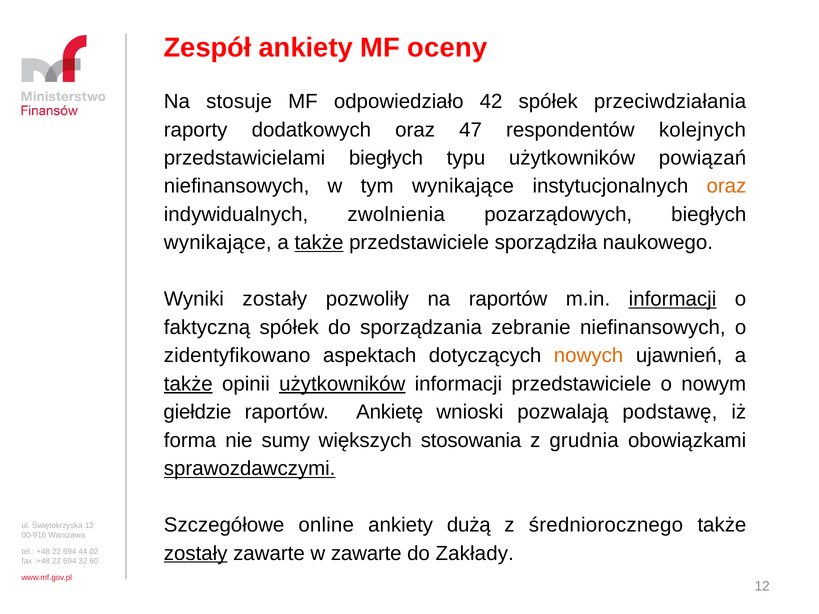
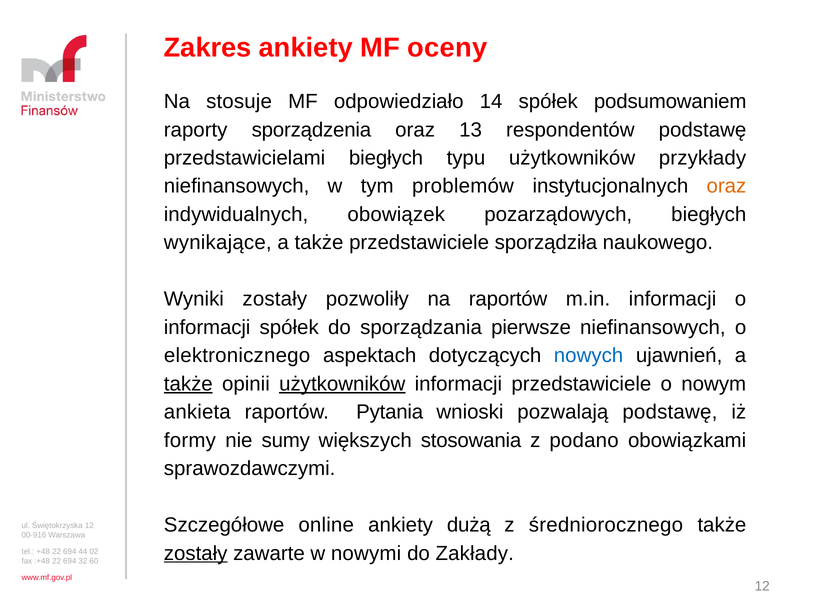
Zespół: Zespół -> Zakres (208, 48)
42: 42 -> 14 (491, 102)
przeciwdziałania: przeciwdziałania -> podsumowaniem (670, 102)
dodatkowych: dodatkowych -> sporządzenia (311, 130)
47: 47 -> 13 (471, 130)
respondentów kolejnych: kolejnych -> podstawę (703, 130)
powiązań: powiązań -> przykłady (703, 158)
tym wynikające: wynikające -> problemów (463, 186)
zwolnienia: zwolnienia -> obowiązek (396, 215)
także underline: present -> none (319, 243)
informacji underline: present -> none (673, 299)
faktyczną: faktyczną -> informacji (207, 328)
zebranie: zebranie -> pierwsze (531, 328)
zidentyfikowano: zidentyfikowano -> elektronicznego (237, 356)
nowych colour: orange -> blue (589, 356)
giełdzie: giełdzie -> ankieta (197, 412)
Ankietę: Ankietę -> Pytania (390, 412)
forma: forma -> formy (190, 441)
grudnia: grudnia -> podano (584, 441)
sprawozdawczymi underline: present -> none (250, 469)
w zawarte: zawarte -> nowymi (366, 554)
